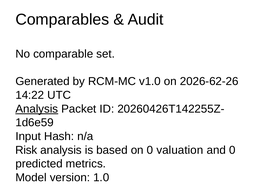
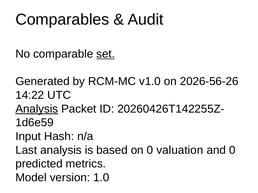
set underline: none -> present (106, 54)
2026-62-26: 2026-62-26 -> 2026-56-26 (209, 82)
Risk: Risk -> Last (26, 150)
